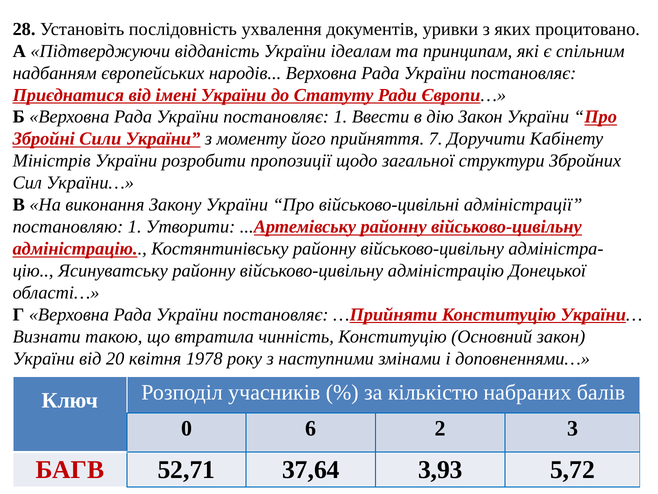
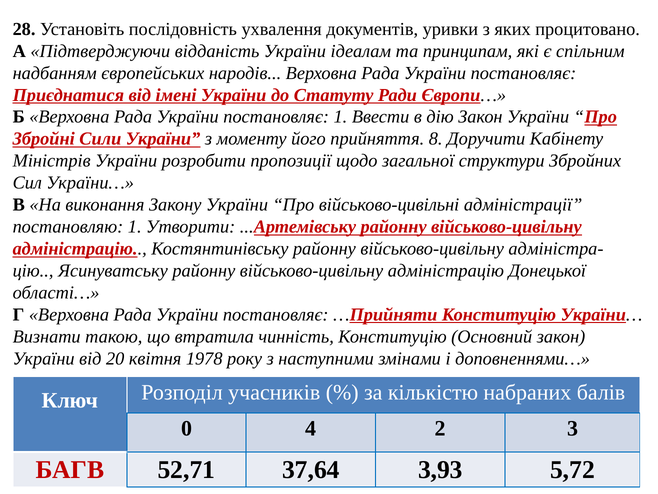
7: 7 -> 8 (436, 139)
6: 6 -> 4 (311, 428)
